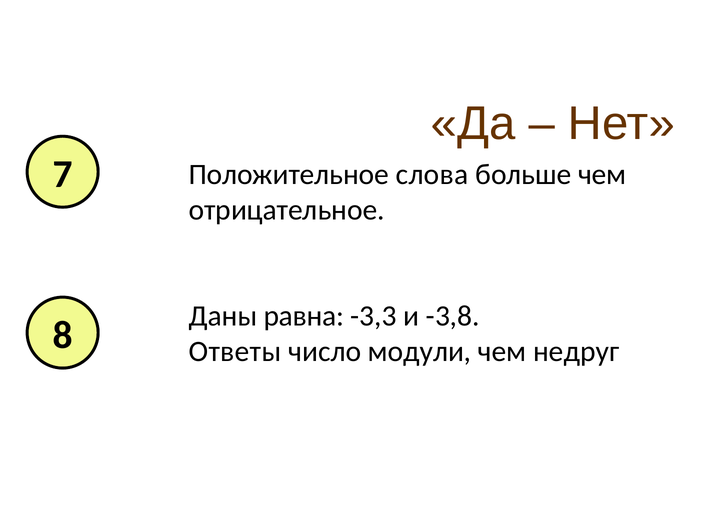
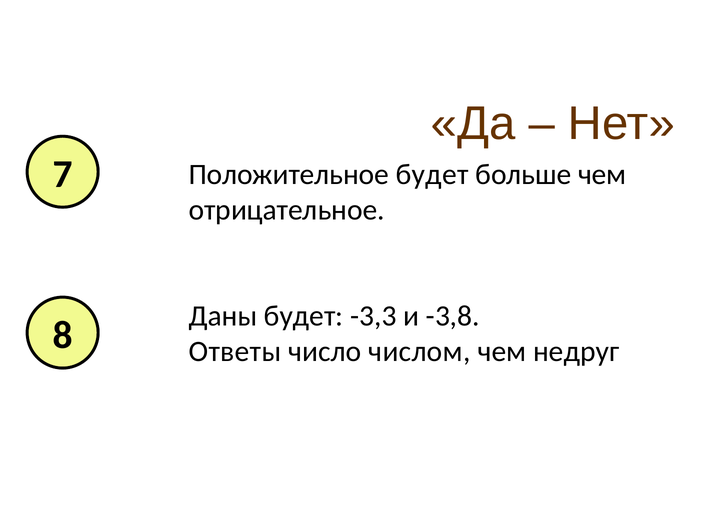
Положительное слова: слова -> будет (432, 175)
Даны равна: равна -> будет (304, 317)
модули: модули -> числом (419, 352)
